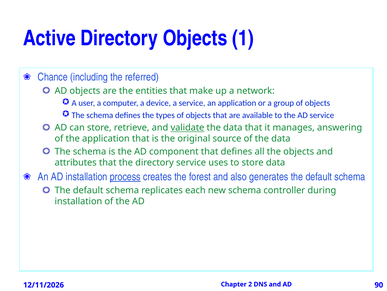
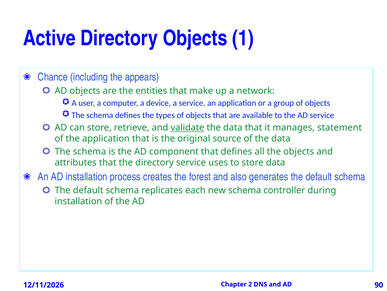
referred: referred -> appears (142, 77)
answering: answering -> statement (340, 127)
process underline: present -> none (125, 176)
